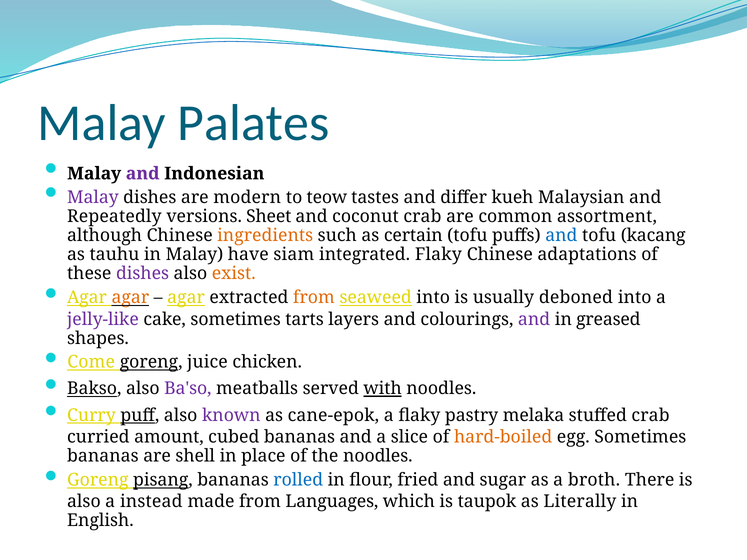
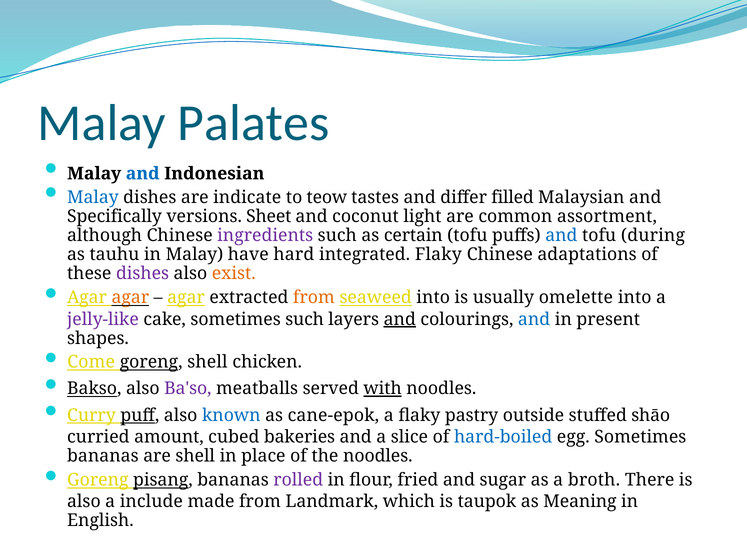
and colour: purple -> blue (143, 174)
Malay colour: purple -> blue (93, 197)
modern: modern -> indicate (247, 197)
kueh: kueh -> filled (513, 197)
Repeatedly: Repeatedly -> Specifically (114, 217)
coconut crab: crab -> light (422, 217)
ingredients colour: orange -> purple (265, 236)
kacang: kacang -> during (653, 236)
siam: siam -> hard (294, 255)
deboned: deboned -> omelette (576, 298)
sometimes tarts: tarts -> such (305, 319)
and underline: none -> present (400, 319)
and colour: purple -> blue (534, 319)
greased: greased -> present (608, 319)
goreng juice: juice -> shell (207, 362)
known colour: purple -> blue (231, 415)
melaka: melaka -> outside (533, 415)
stuffed crab: crab -> shāo (651, 415)
cubed bananas: bananas -> bakeries (300, 437)
hard-boiled colour: orange -> blue (503, 437)
rolled colour: blue -> purple (298, 480)
instead: instead -> include (151, 502)
Languages: Languages -> Landmark (332, 502)
Literally: Literally -> Meaning (580, 502)
